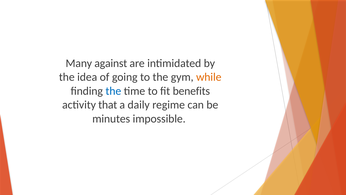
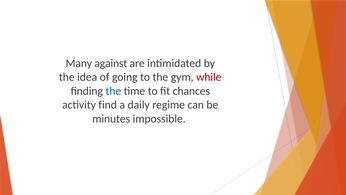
while colour: orange -> red (209, 77)
benefits: benefits -> chances (191, 91)
that: that -> find (108, 105)
